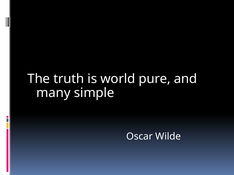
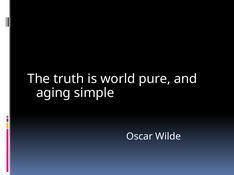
many: many -> aging (53, 93)
